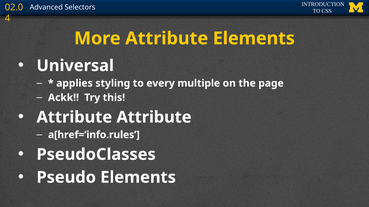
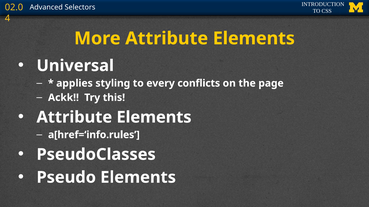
multiple: multiple -> conflicts (199, 83)
Attribute: Attribute -> Elements (154, 118)
